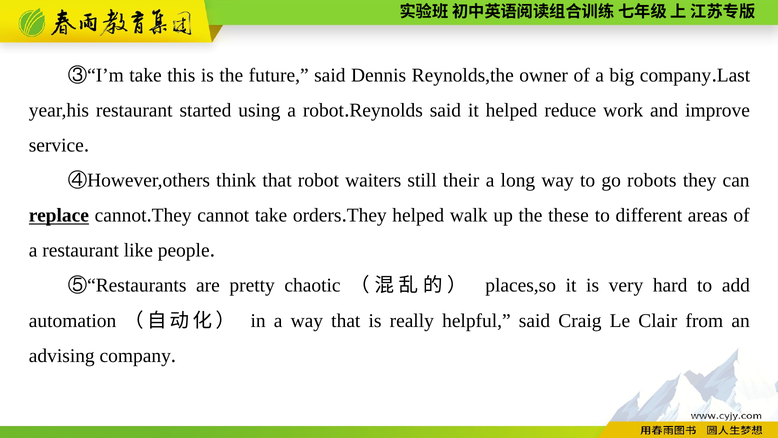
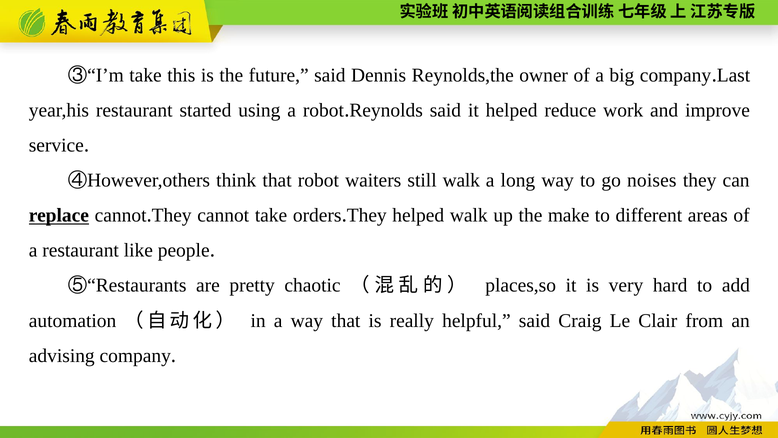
still their: their -> walk (461, 180)
robots: robots -> noises (652, 180)
these: these -> make (569, 215)
